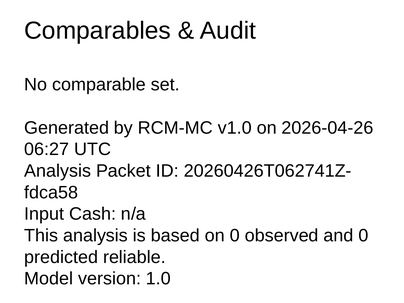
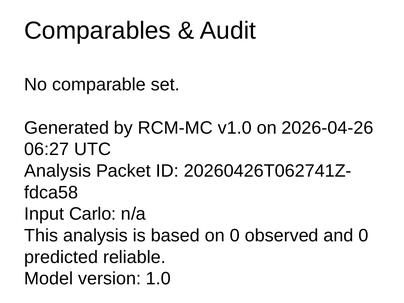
Cash: Cash -> Carlo (93, 214)
